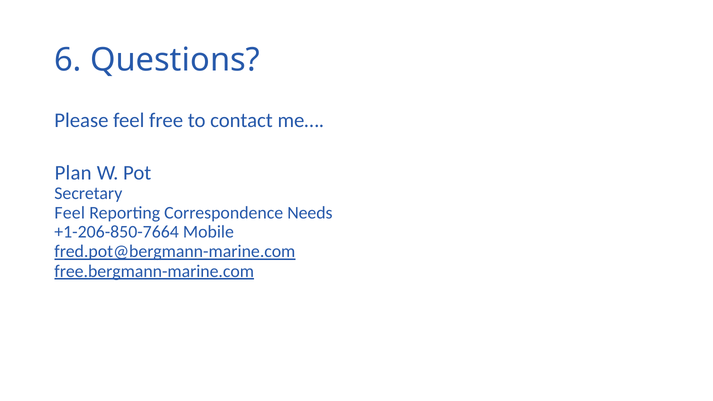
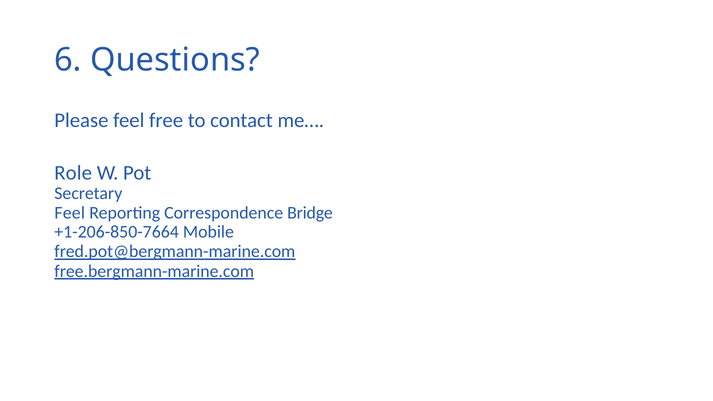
Plan: Plan -> Role (73, 173)
Needs: Needs -> Bridge (310, 213)
